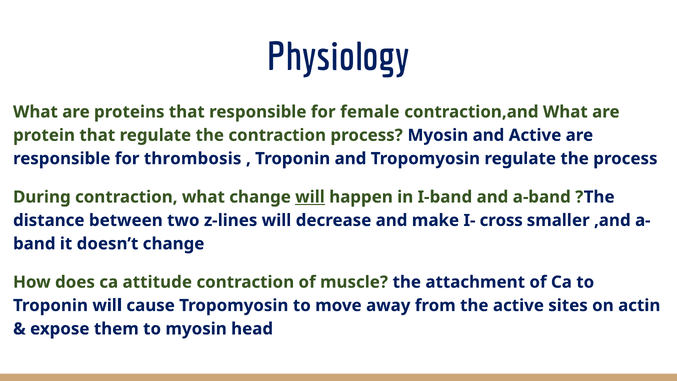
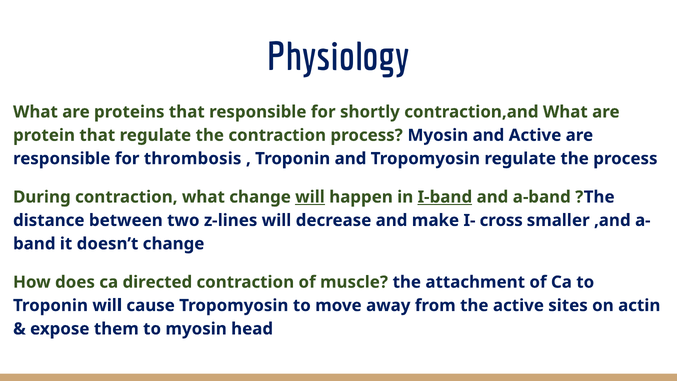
female: female -> shortly (370, 112)
I-band underline: none -> present (445, 197)
attitude: attitude -> directed (157, 282)
